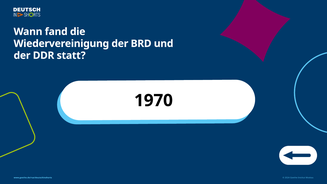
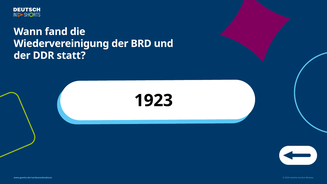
1970: 1970 -> 1923 (154, 100)
